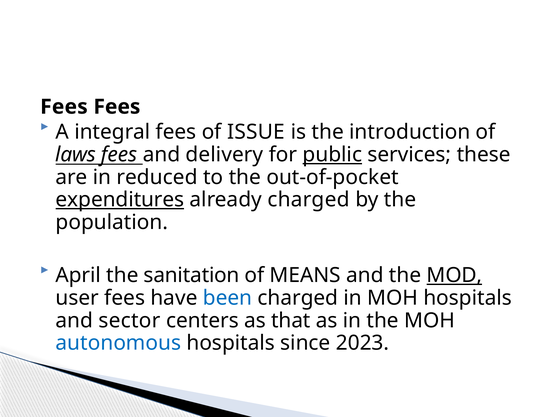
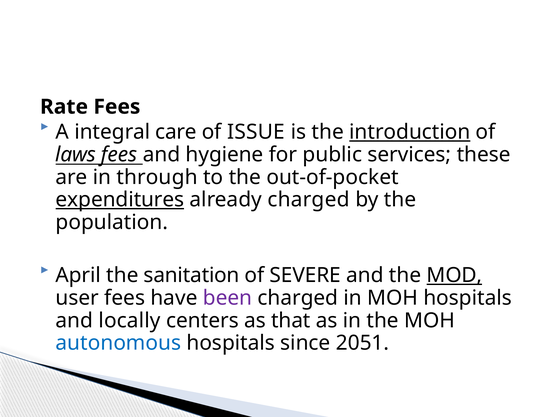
Fees: Fees -> Rate (64, 107)
integral fees: fees -> care (176, 132)
introduction underline: none -> present (410, 132)
delivery: delivery -> hygiene (225, 155)
public underline: present -> none (332, 155)
reduced: reduced -> through (157, 178)
MEANS: MEANS -> SEVERE (305, 276)
been colour: blue -> purple (228, 298)
sector: sector -> locally (130, 321)
2023: 2023 -> 2051 (362, 344)
